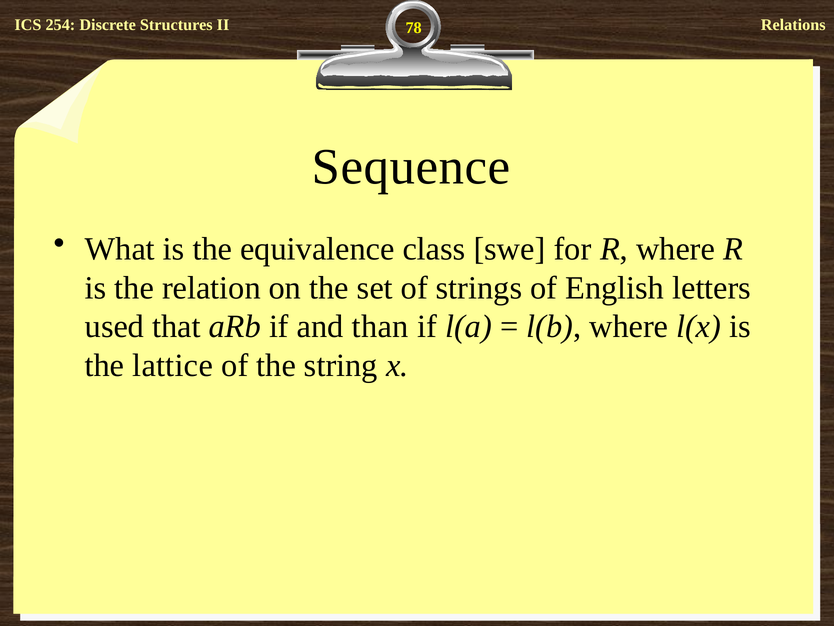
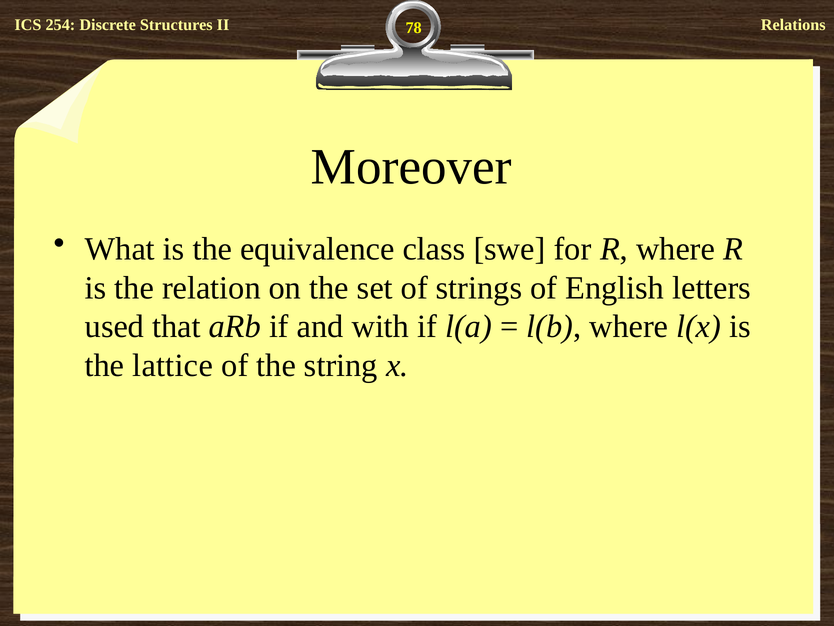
Sequence: Sequence -> Moreover (411, 167)
than: than -> with (380, 327)
